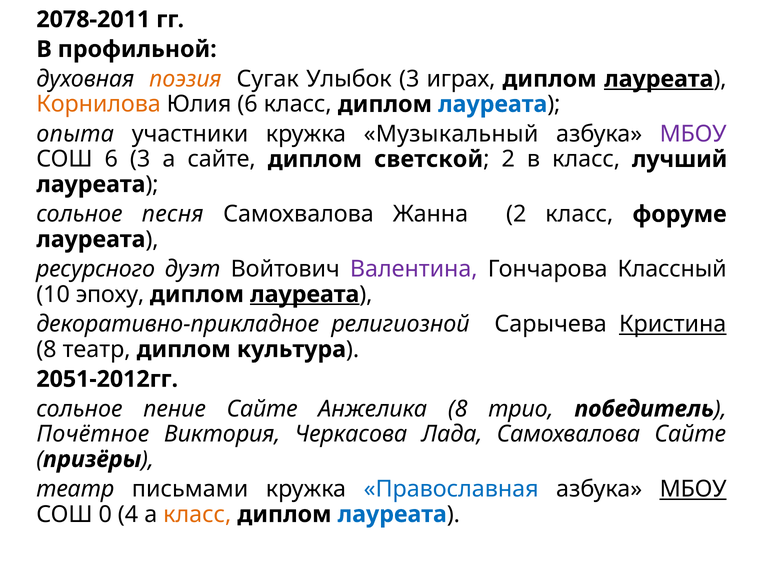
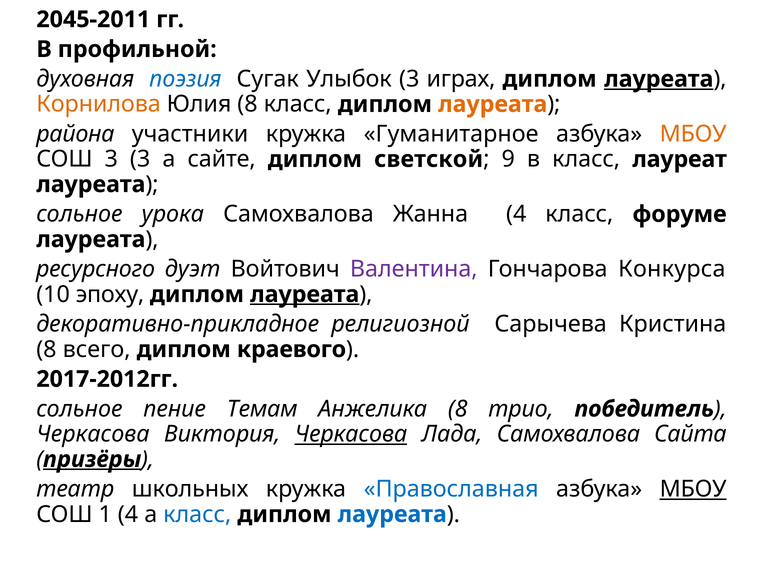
2078-2011: 2078-2011 -> 2045-2011 (93, 19)
поэзия colour: orange -> blue (185, 79)
Юлия 6: 6 -> 8 (248, 104)
лауреата colour: blue -> orange (493, 104)
опыта: опыта -> района (75, 134)
Музыкальный: Музыкальный -> Гуманитарное (451, 134)
МБОУ colour: purple -> orange (693, 134)
СОШ 6: 6 -> 3 (111, 159)
2: 2 -> 9 (508, 159)
лучший: лучший -> лауреат (680, 159)
песня: песня -> урока (173, 214)
Жанна 2: 2 -> 4 (516, 214)
Классный: Классный -> Конкурса (672, 269)
Кристина underline: present -> none (673, 324)
8 театр: театр -> всего (97, 349)
культура: культура -> краевого (291, 349)
2051-2012гг: 2051-2012гг -> 2017-2012гг (107, 379)
пение Сайте: Сайте -> Темам (262, 409)
Почётное: Почётное -> Черкасова (93, 434)
Черкасова underline: none -> present (351, 434)
Самохвалова Сайте: Сайте -> Сайта (690, 434)
призёры underline: none -> present (92, 459)
письмами: письмами -> школьных (190, 489)
0: 0 -> 1 (105, 514)
класс colour: orange -> blue (197, 514)
